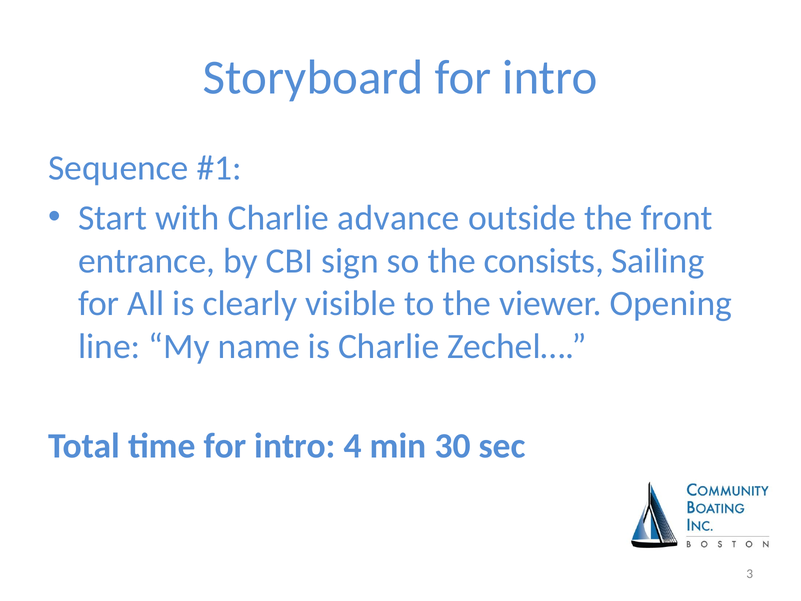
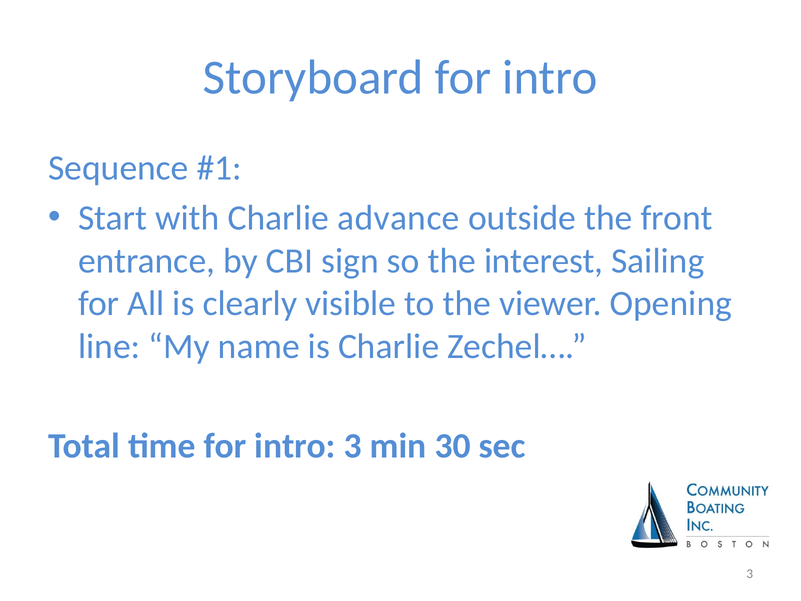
consists: consists -> interest (544, 261)
intro 4: 4 -> 3 (353, 446)
